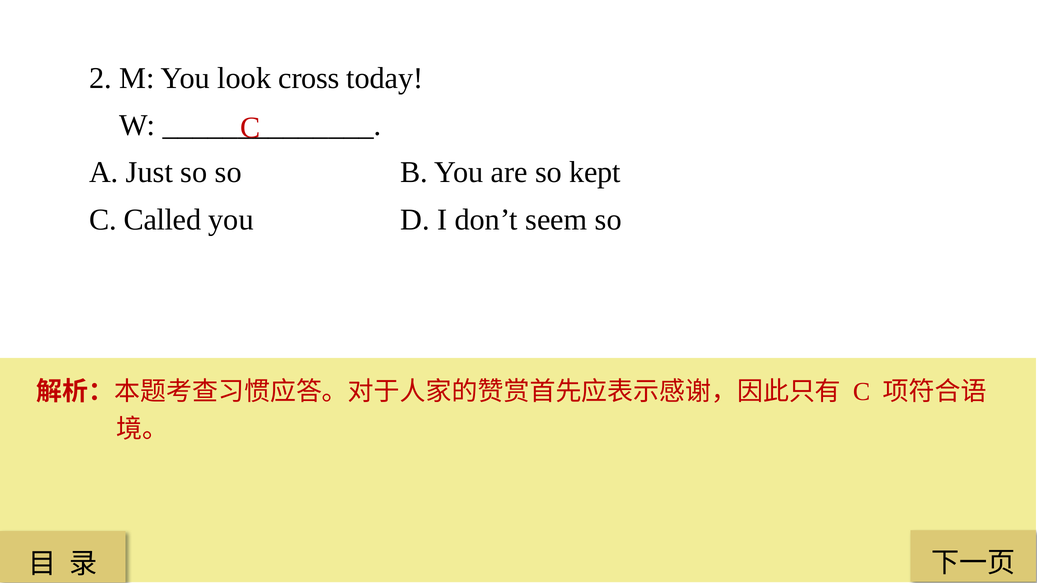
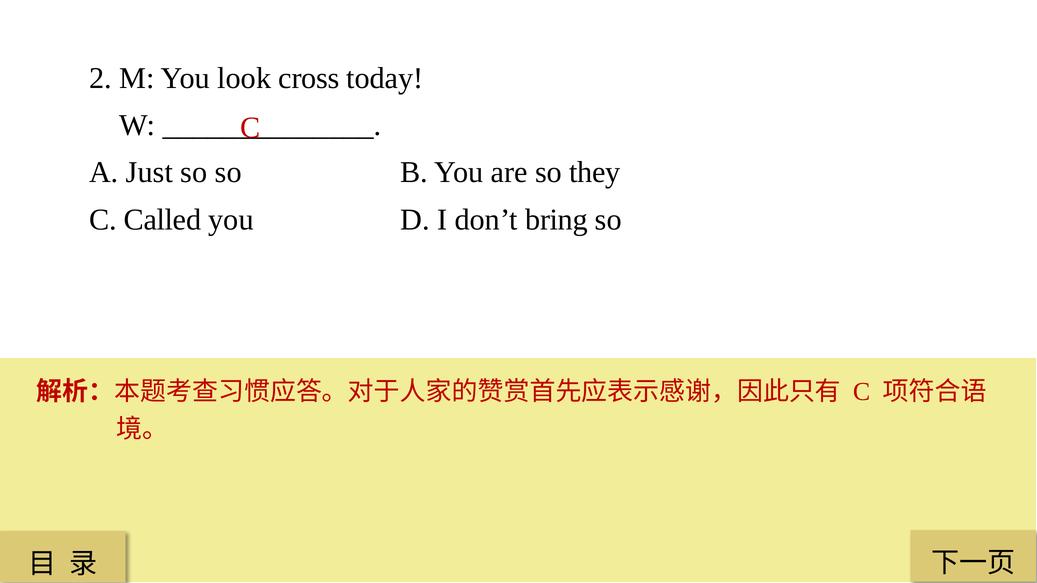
kept: kept -> they (595, 173)
seem: seem -> bring (556, 220)
